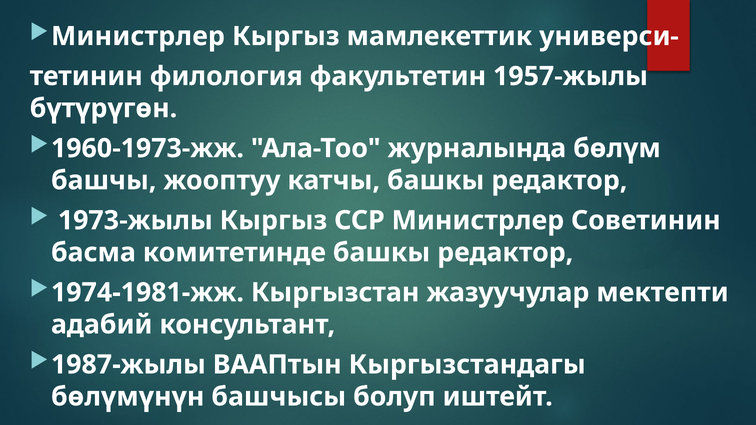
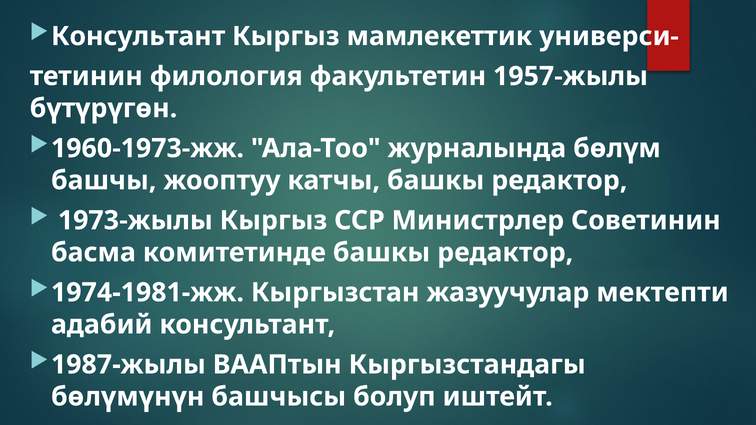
Министрлер: Министрлер -> Консультант (138, 36)
